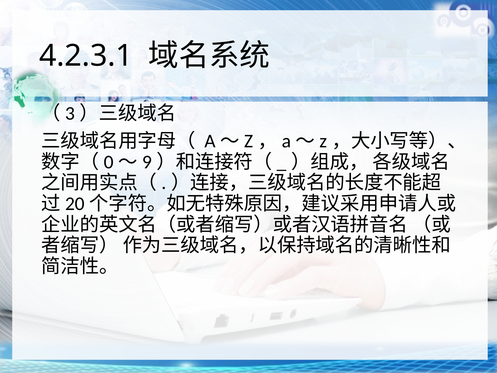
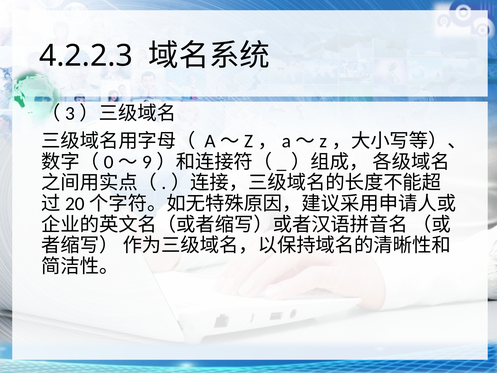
4.2.3.1: 4.2.3.1 -> 4.2.2.3 (86, 56)
